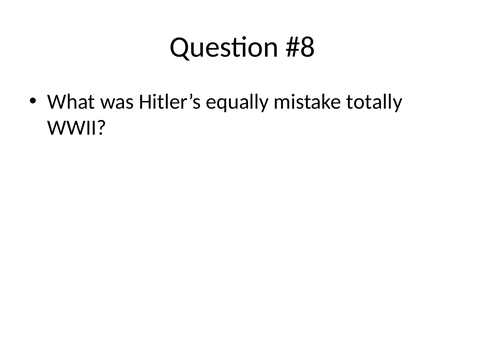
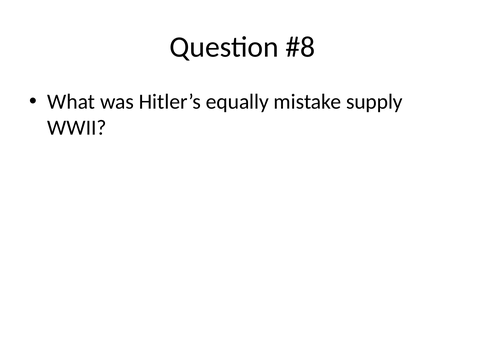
totally: totally -> supply (374, 102)
